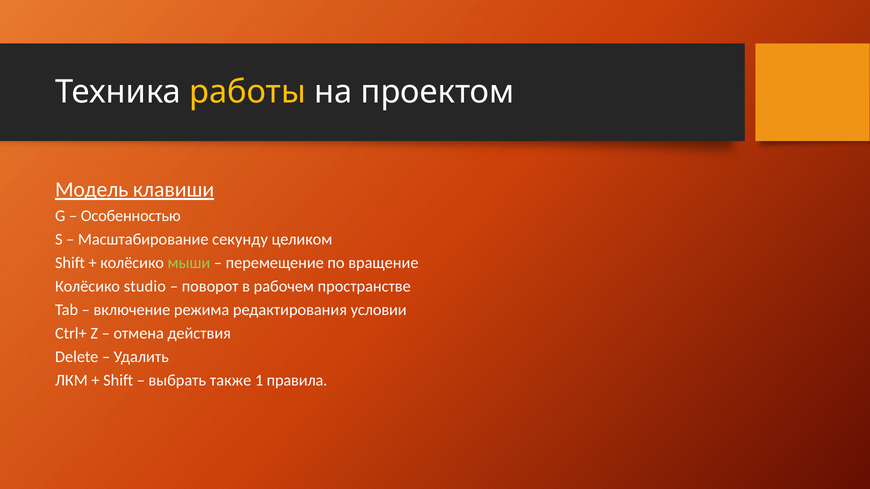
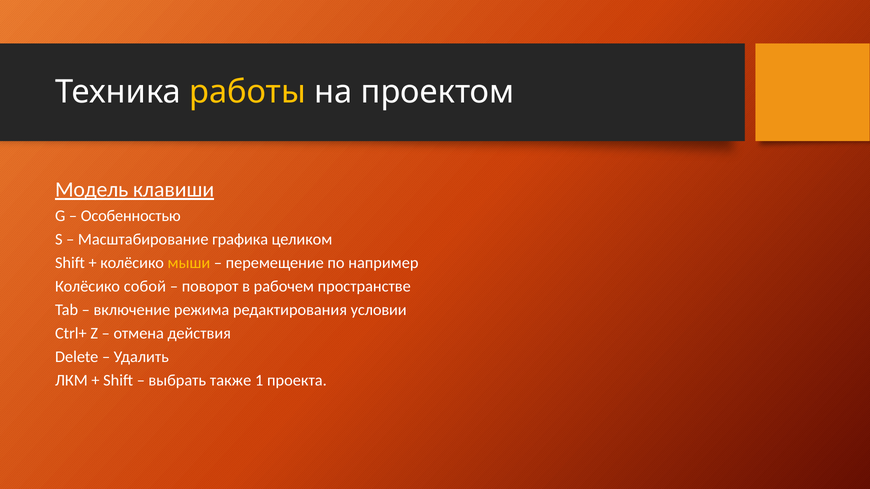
секунду: секунду -> графика (240, 240)
мыши colour: light green -> yellow (189, 263)
вращение: вращение -> например (383, 263)
studio: studio -> собой (145, 287)
правила: правила -> проекта (297, 381)
